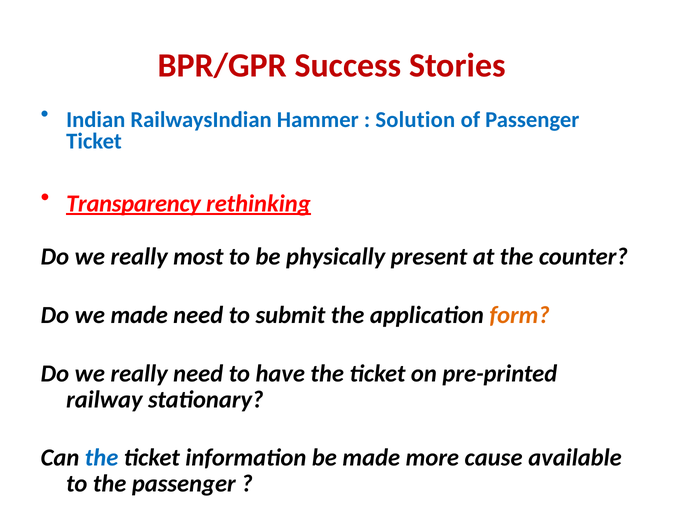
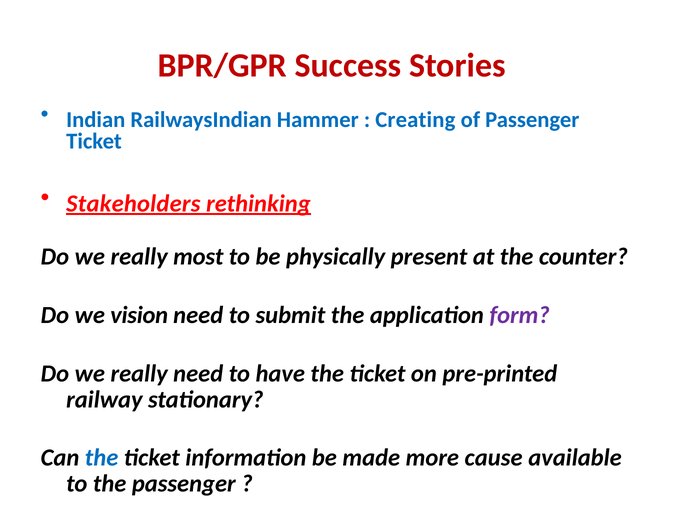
Solution: Solution -> Creating (415, 120)
Transparency: Transparency -> Stakeholders (133, 203)
we made: made -> vision (139, 315)
form colour: orange -> purple (520, 315)
